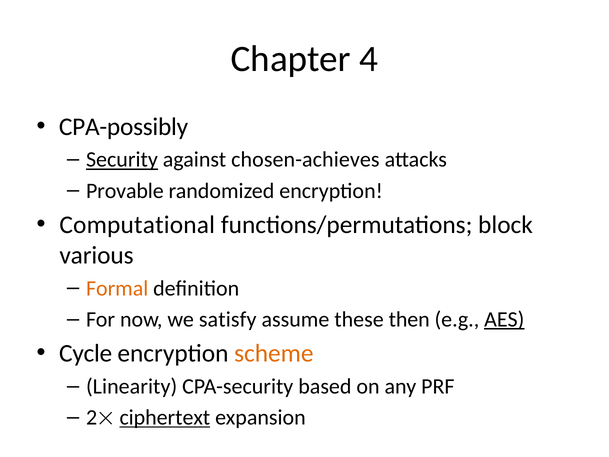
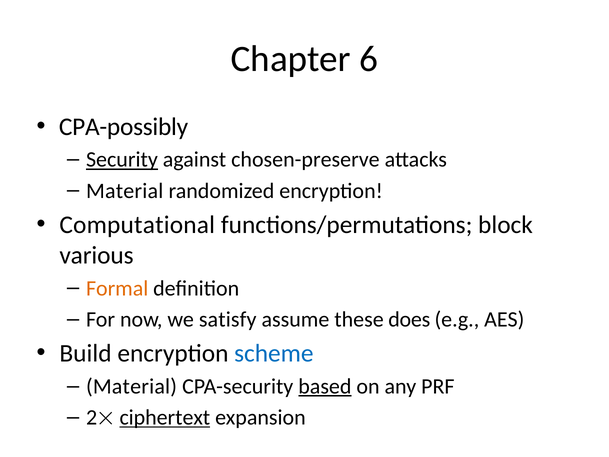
4: 4 -> 6 (369, 59)
chosen-achieves: chosen-achieves -> chosen-preserve (305, 160)
Provable: Provable -> Material (125, 191)
then: then -> does (409, 319)
AES underline: present -> none (504, 319)
Cycle: Cycle -> Build (86, 353)
scheme colour: orange -> blue (274, 353)
Linearity: Linearity -> Material (132, 386)
based underline: none -> present (325, 386)
